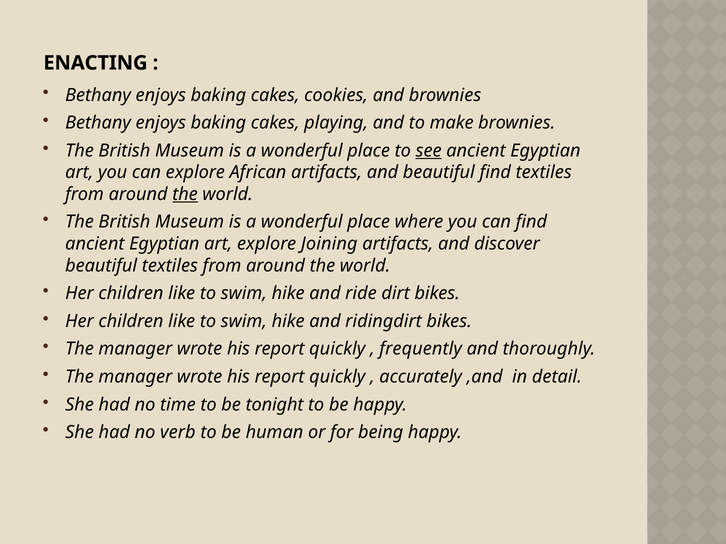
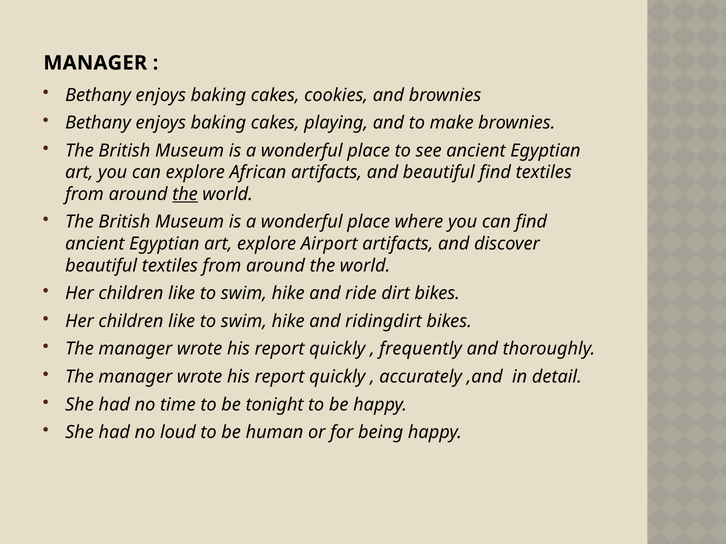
ENACTING: ENACTING -> MANAGER (95, 63)
see underline: present -> none (429, 151)
Joining: Joining -> Airport (329, 244)
verb: verb -> loud (178, 433)
